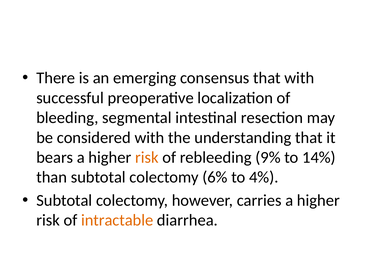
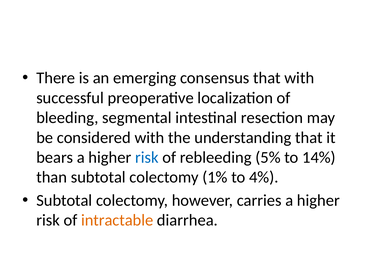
risk colour: orange -> blue (147, 157)
9%: 9% -> 5% (268, 157)
6%: 6% -> 1% (215, 177)
